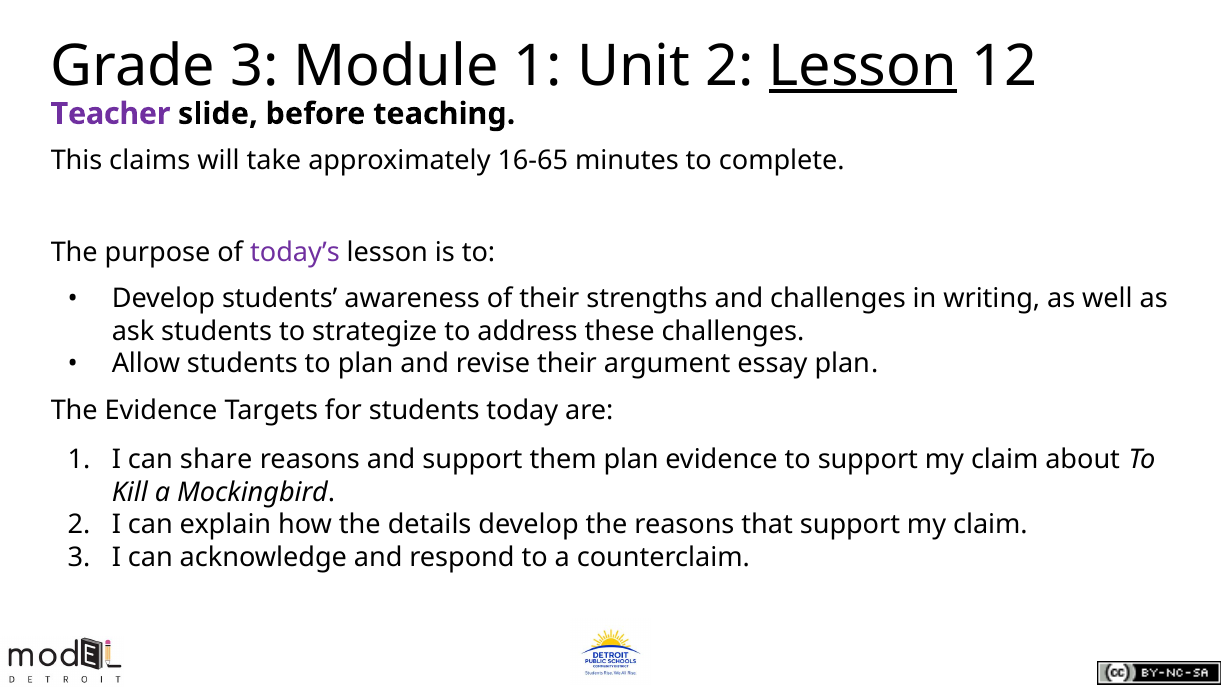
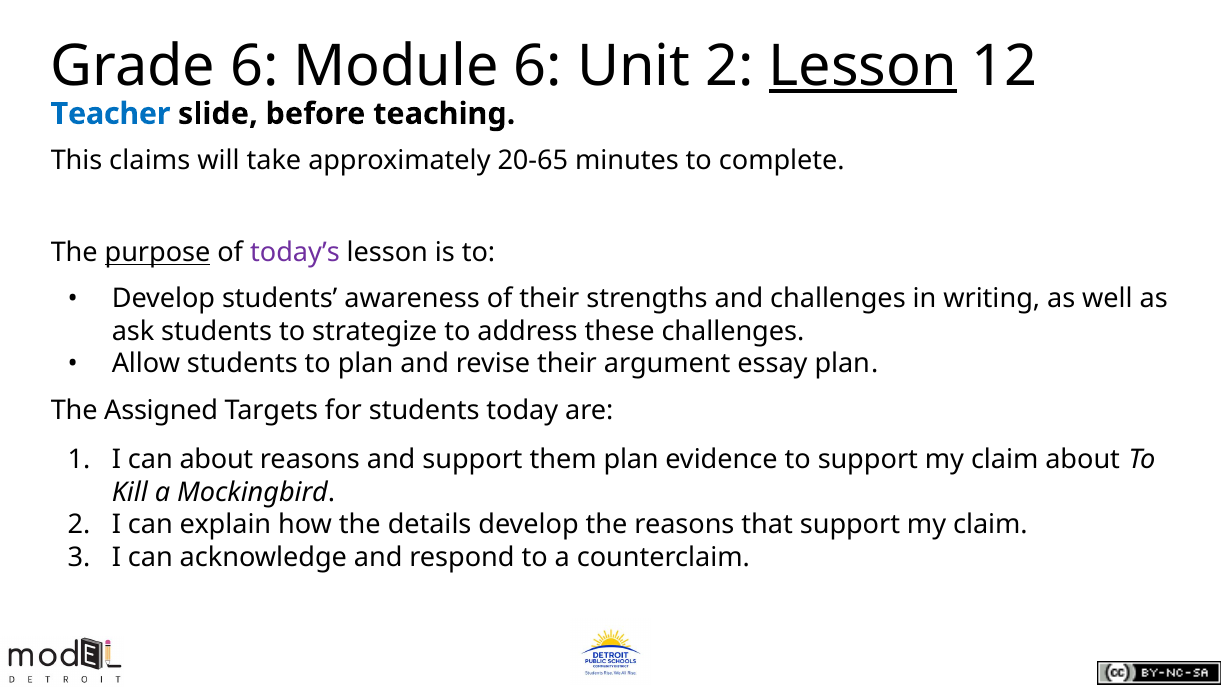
Grade 3: 3 -> 6 (255, 66)
Module 1: 1 -> 6 (538, 66)
Teacher colour: purple -> blue (111, 114)
16-65: 16-65 -> 20-65 (533, 161)
purpose underline: none -> present (158, 253)
The Evidence: Evidence -> Assigned (161, 410)
can share: share -> about (216, 460)
